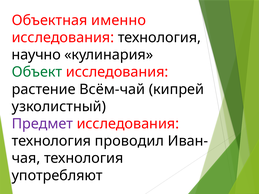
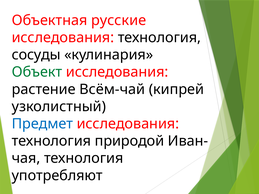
именно: именно -> русские (119, 20)
научно: научно -> сосуды (36, 55)
Предмет colour: purple -> blue (42, 124)
проводил: проводил -> природой (129, 141)
